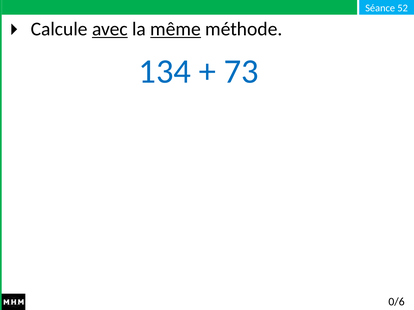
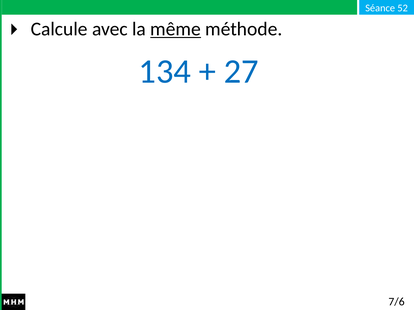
avec underline: present -> none (110, 29)
73: 73 -> 27 (241, 71)
0/6: 0/6 -> 7/6 (397, 302)
